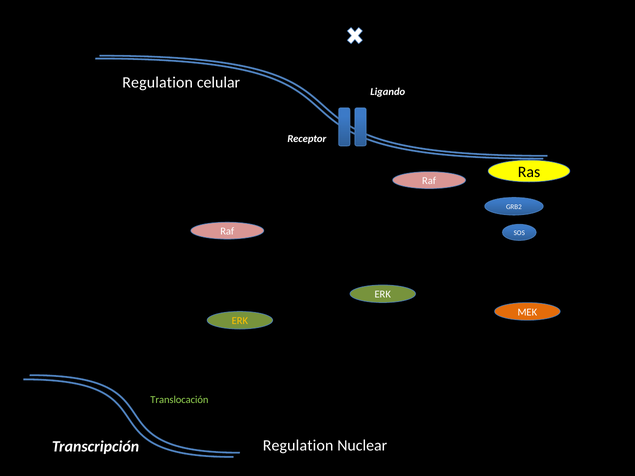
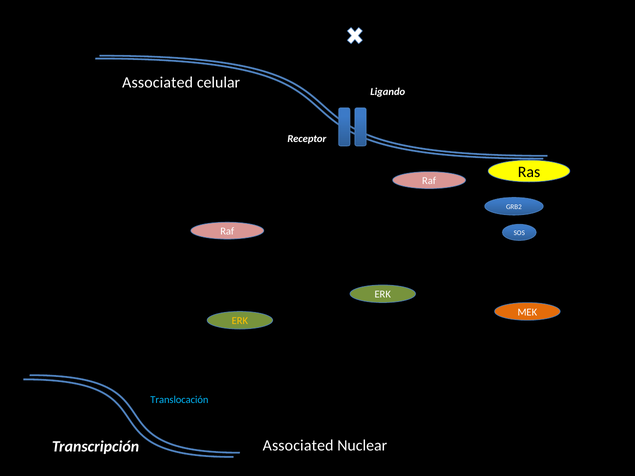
Regulation: Regulation -> Associated (158, 83)
Translocación colour: light green -> light blue (179, 400)
Regulation: Regulation -> Associated (298, 446)
